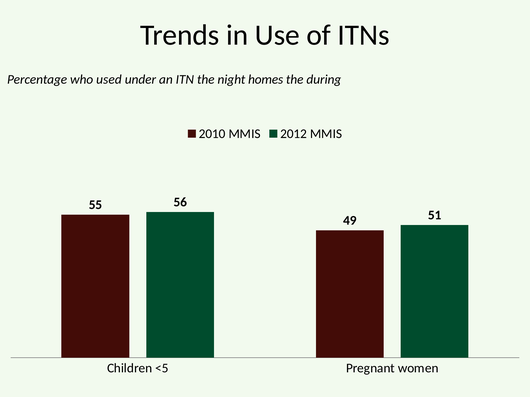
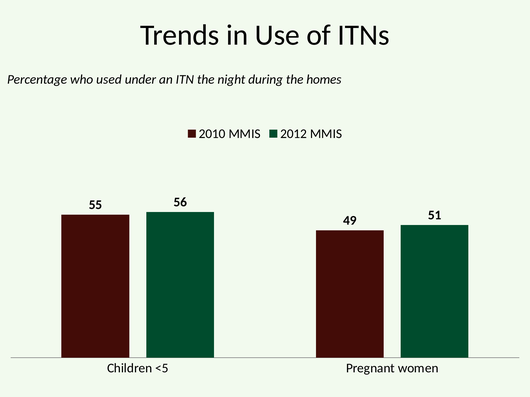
homes: homes -> during (266, 80)
during: during -> homes (324, 80)
